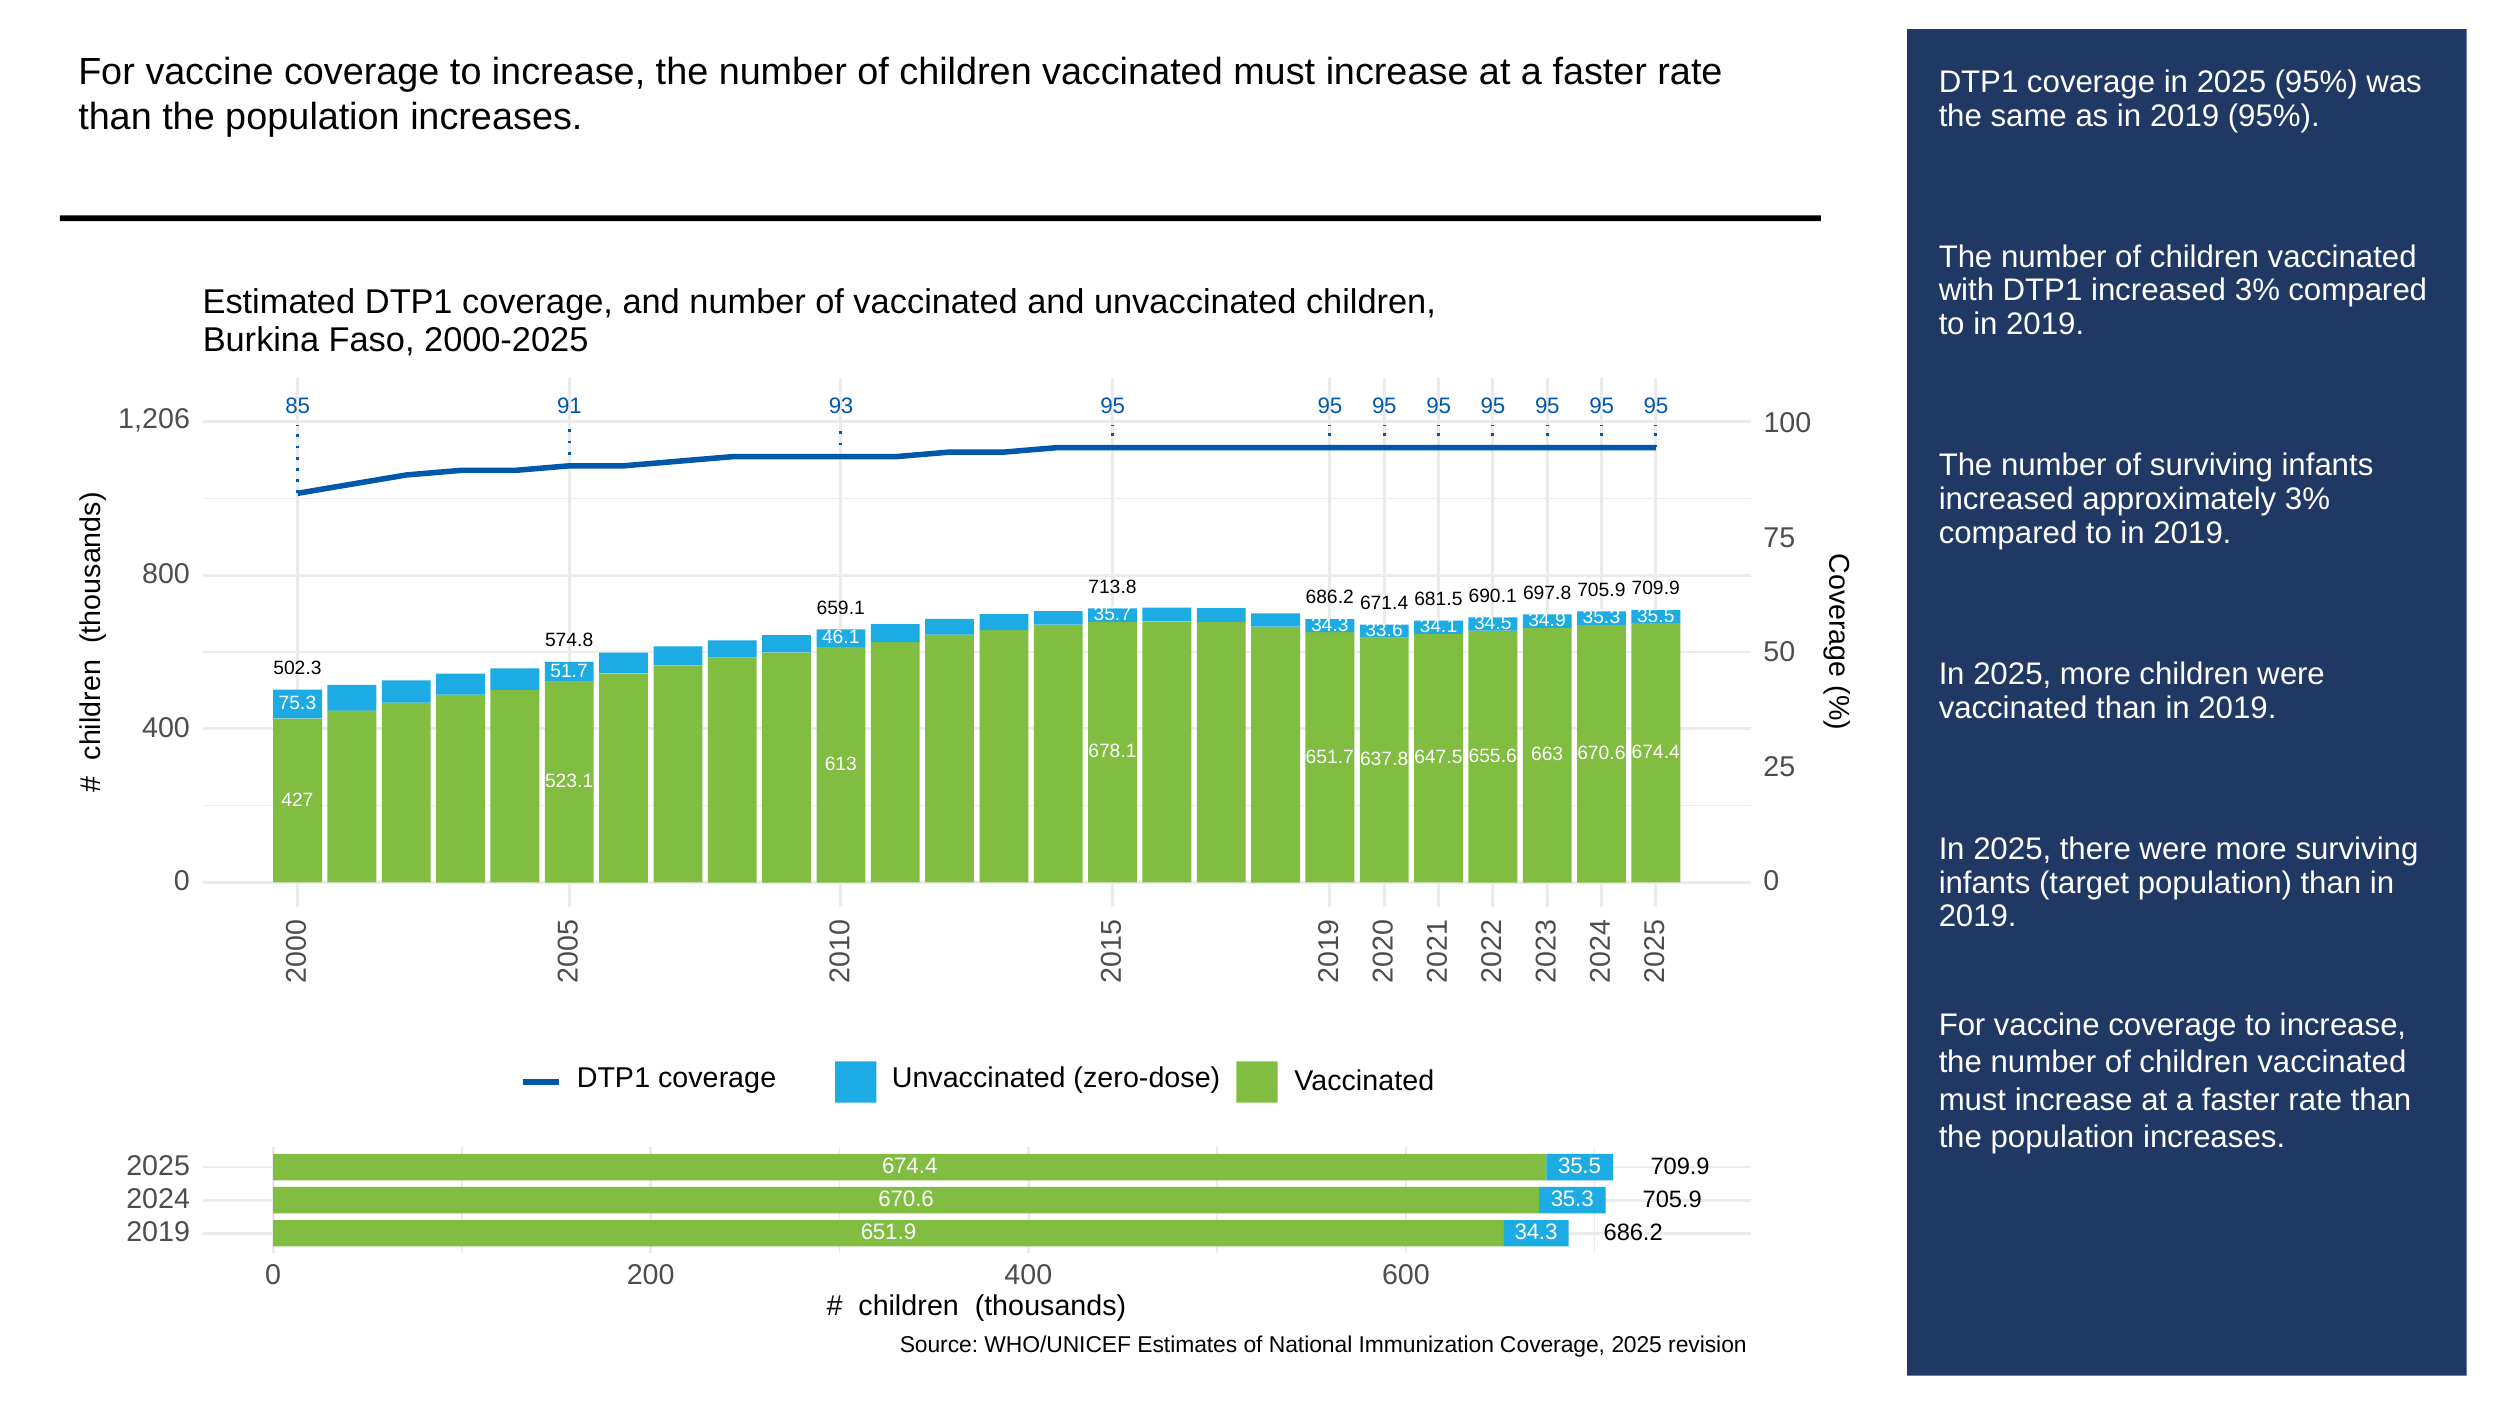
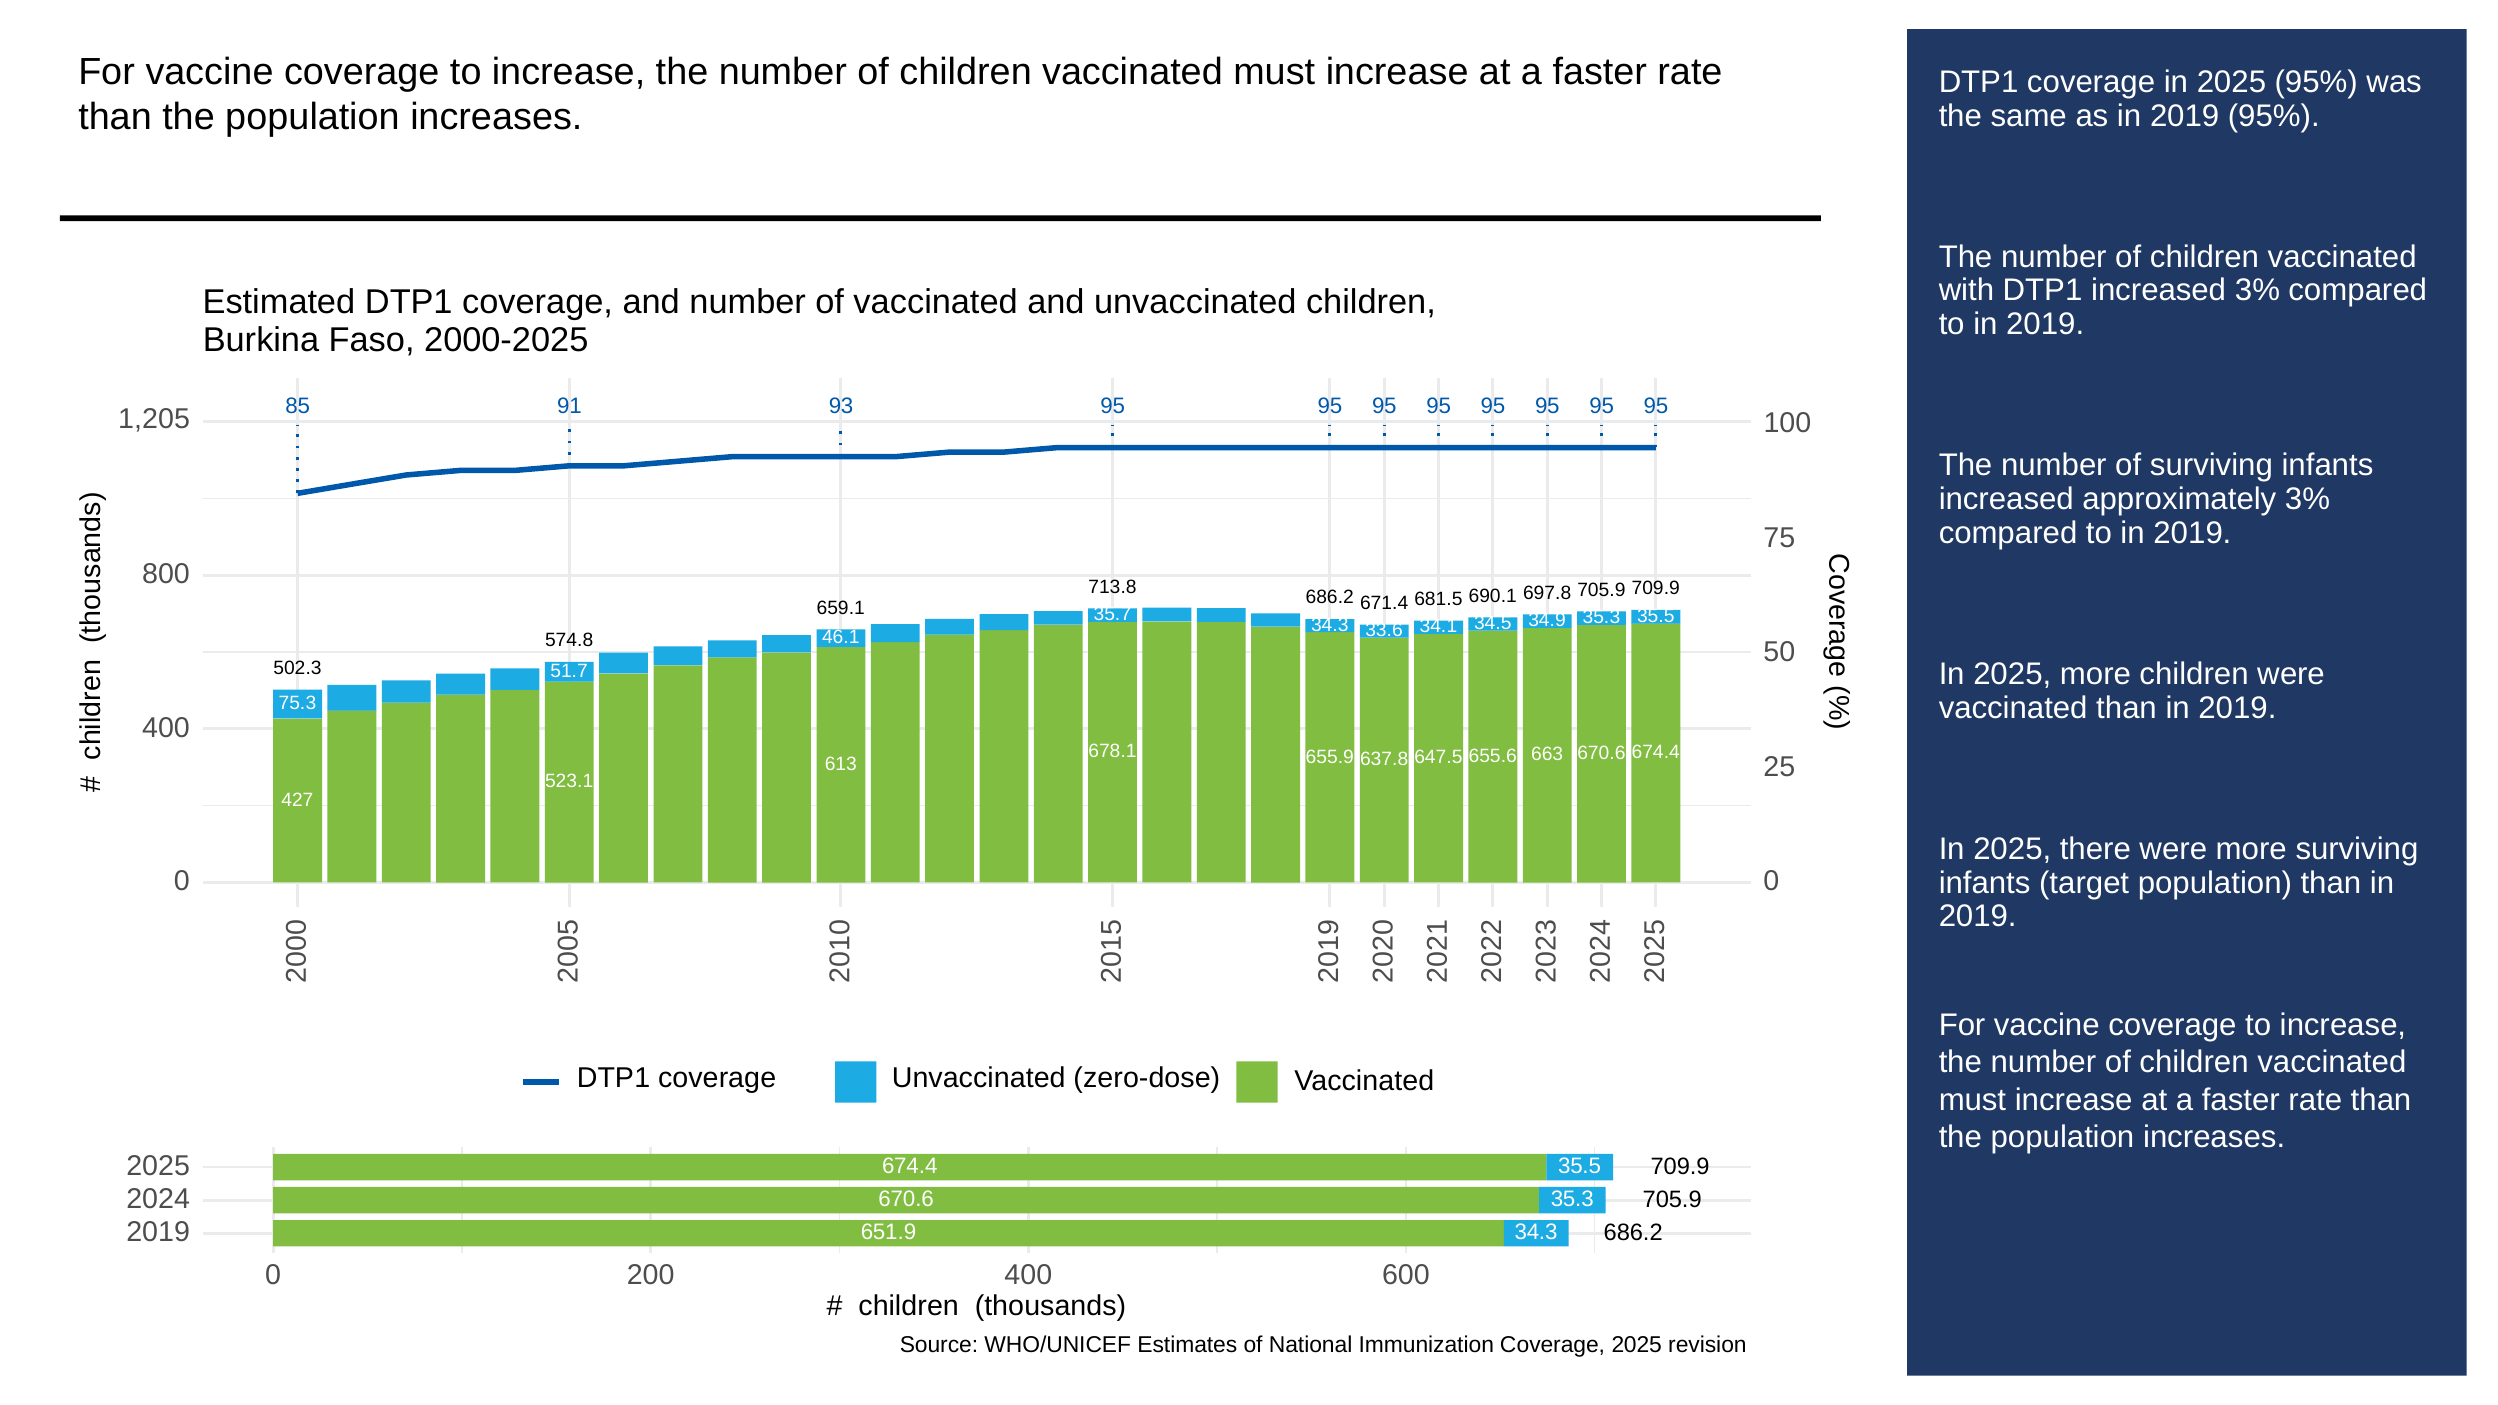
1,206: 1,206 -> 1,205 (154, 419)
651.7: 651.7 -> 655.9 (1330, 757)
